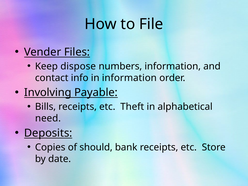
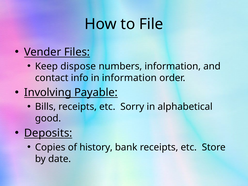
Theft: Theft -> Sorry (132, 107)
need: need -> good (48, 118)
should: should -> history (96, 147)
